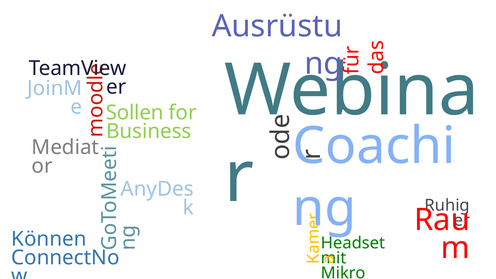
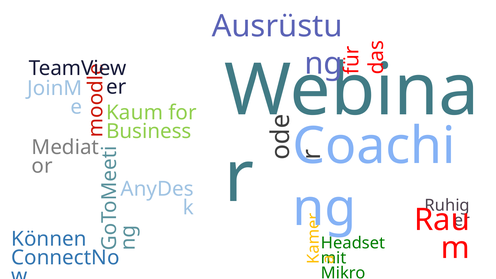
Sollen: Sollen -> Kaum (135, 113)
